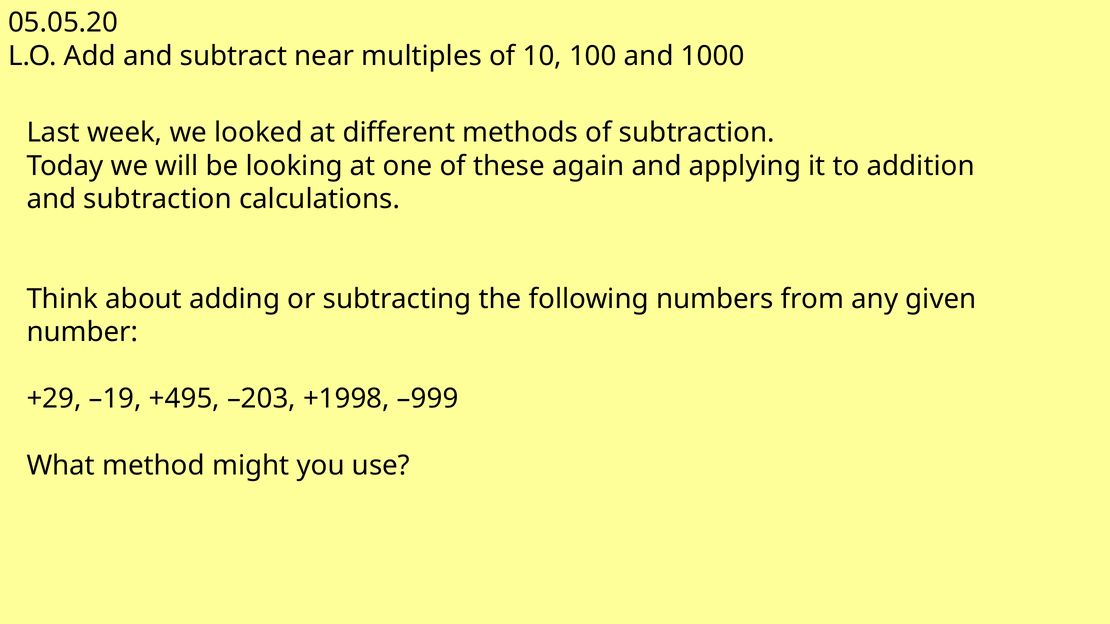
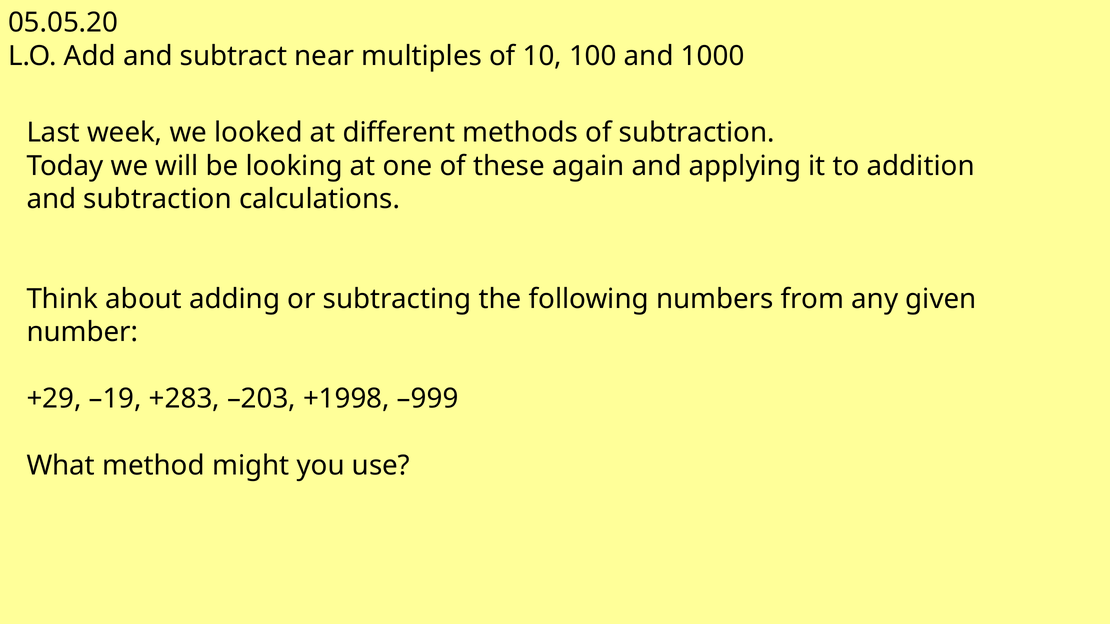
+495: +495 -> +283 (184, 399)
